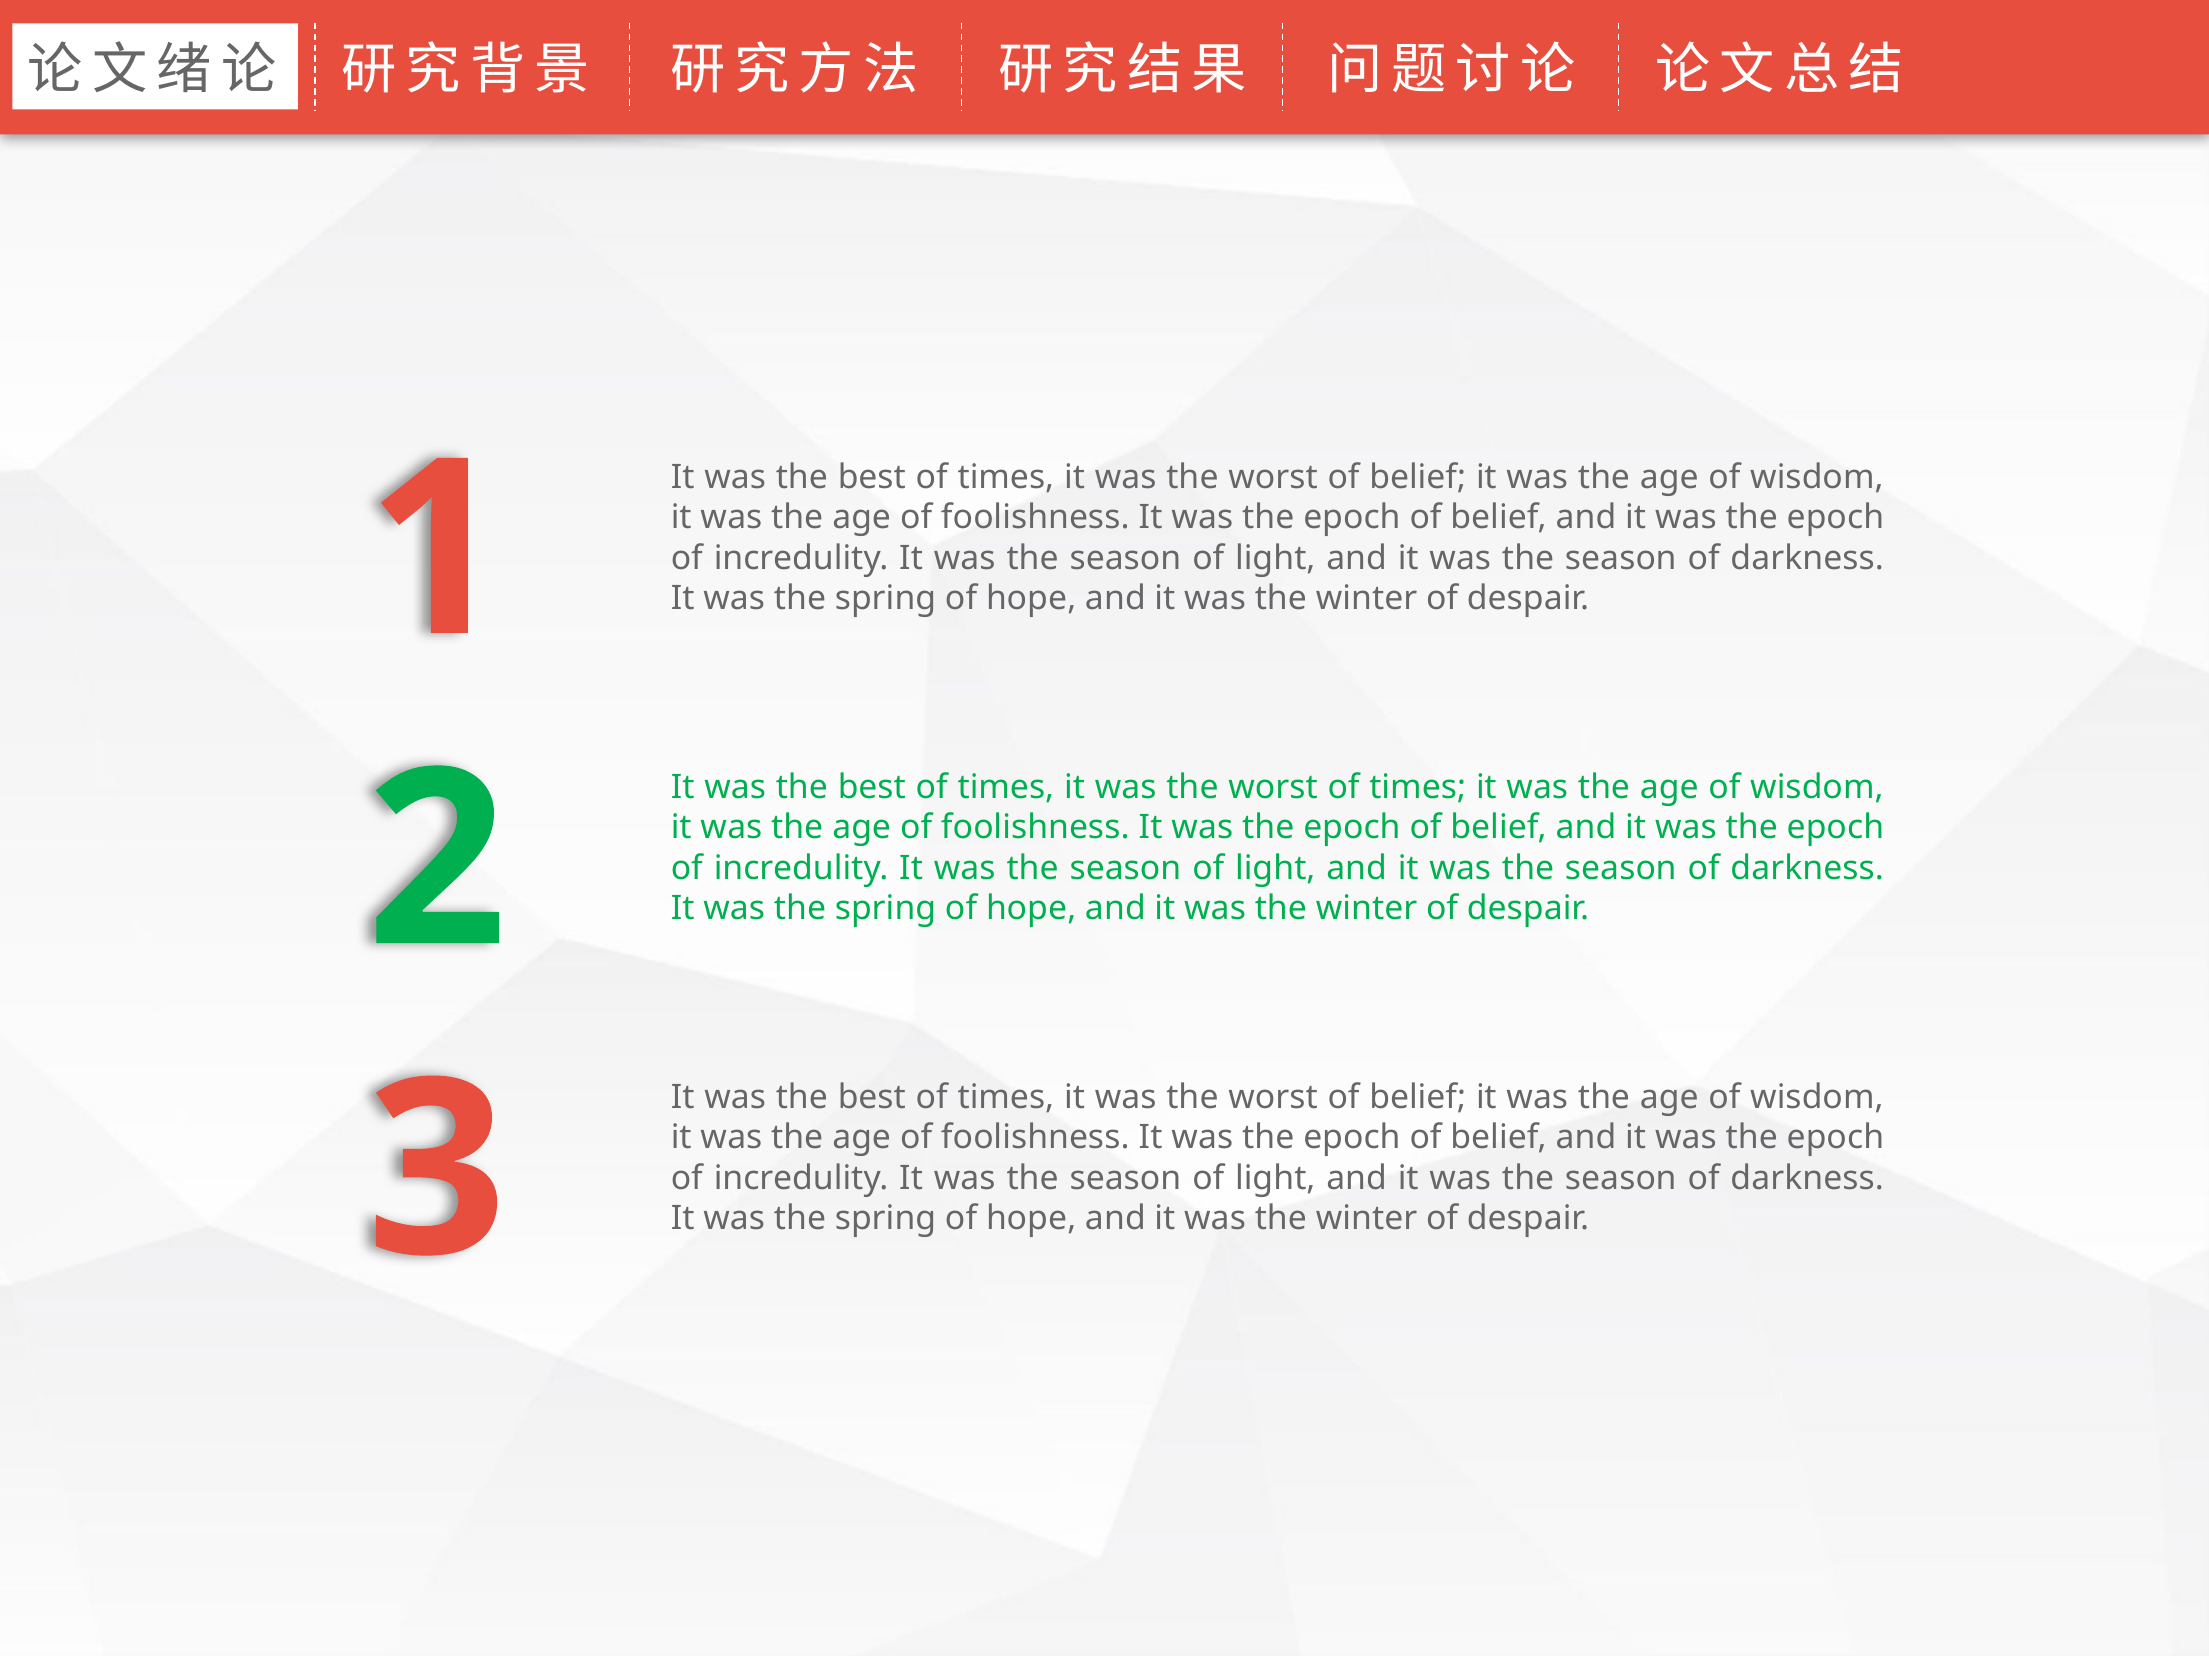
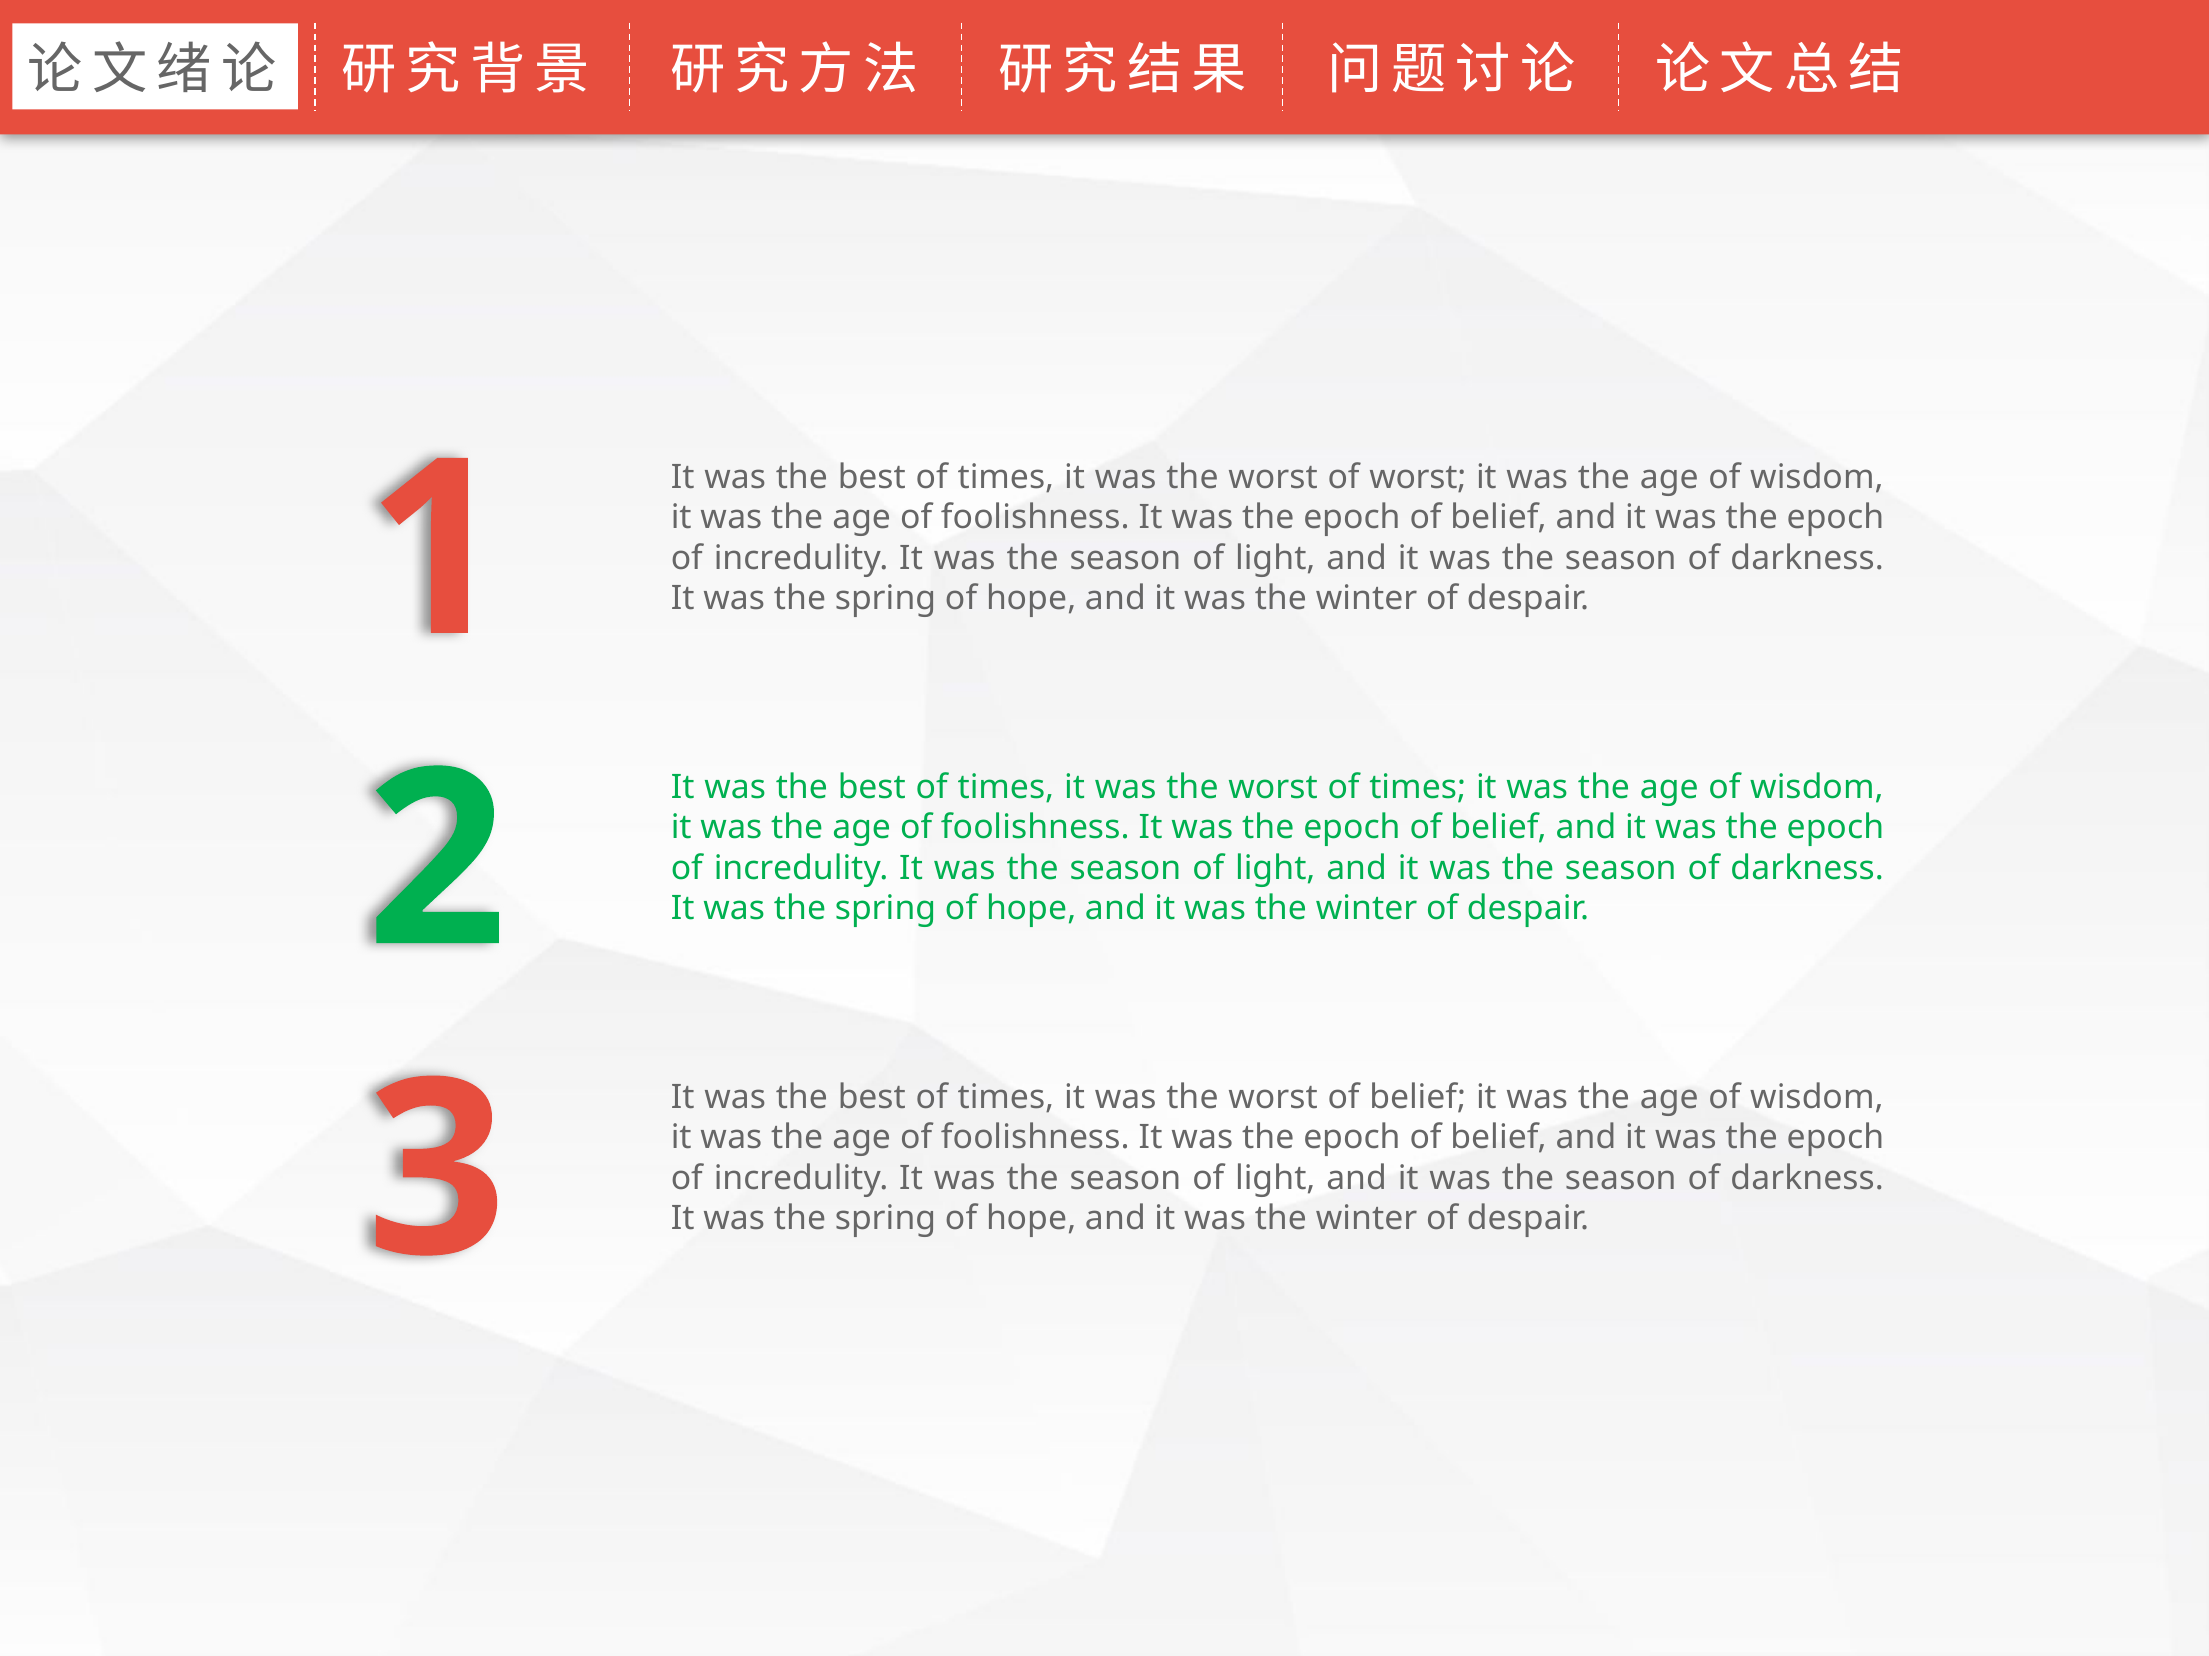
belief: belief -> worst (1418, 477)
